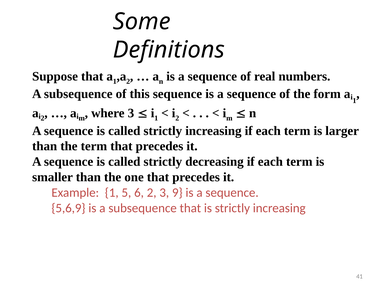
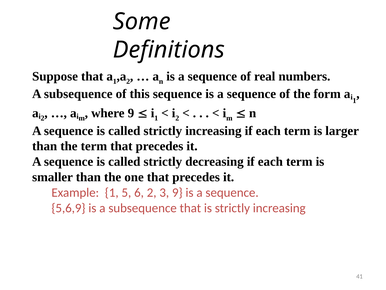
where 3: 3 -> 9 (131, 113)
